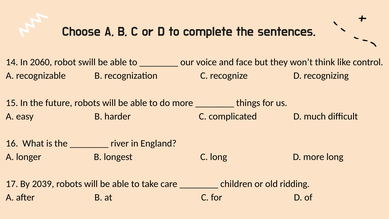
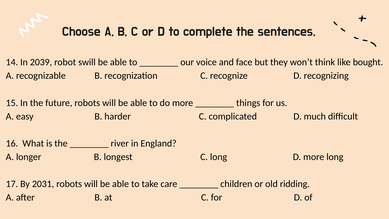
2060: 2060 -> 2039 (41, 62)
control: control -> bought (368, 62)
2039: 2039 -> 2031 (43, 184)
